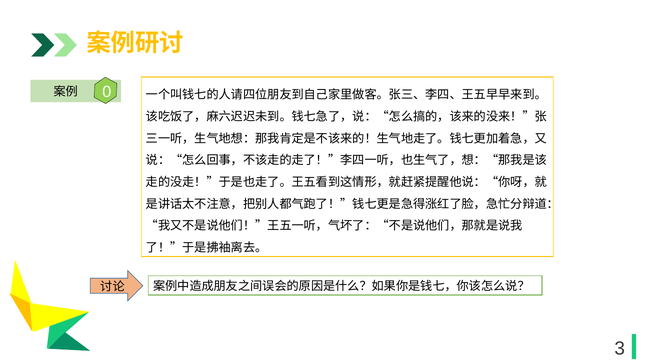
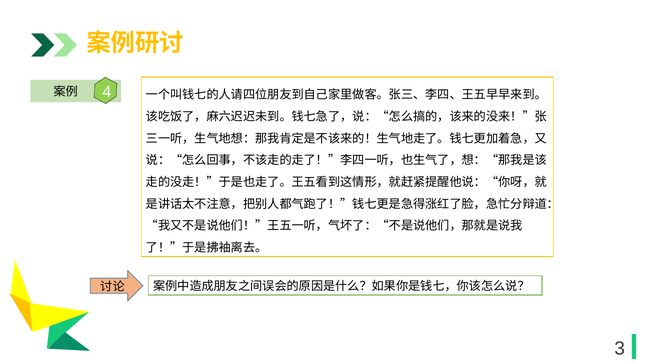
0: 0 -> 4 (107, 92)
